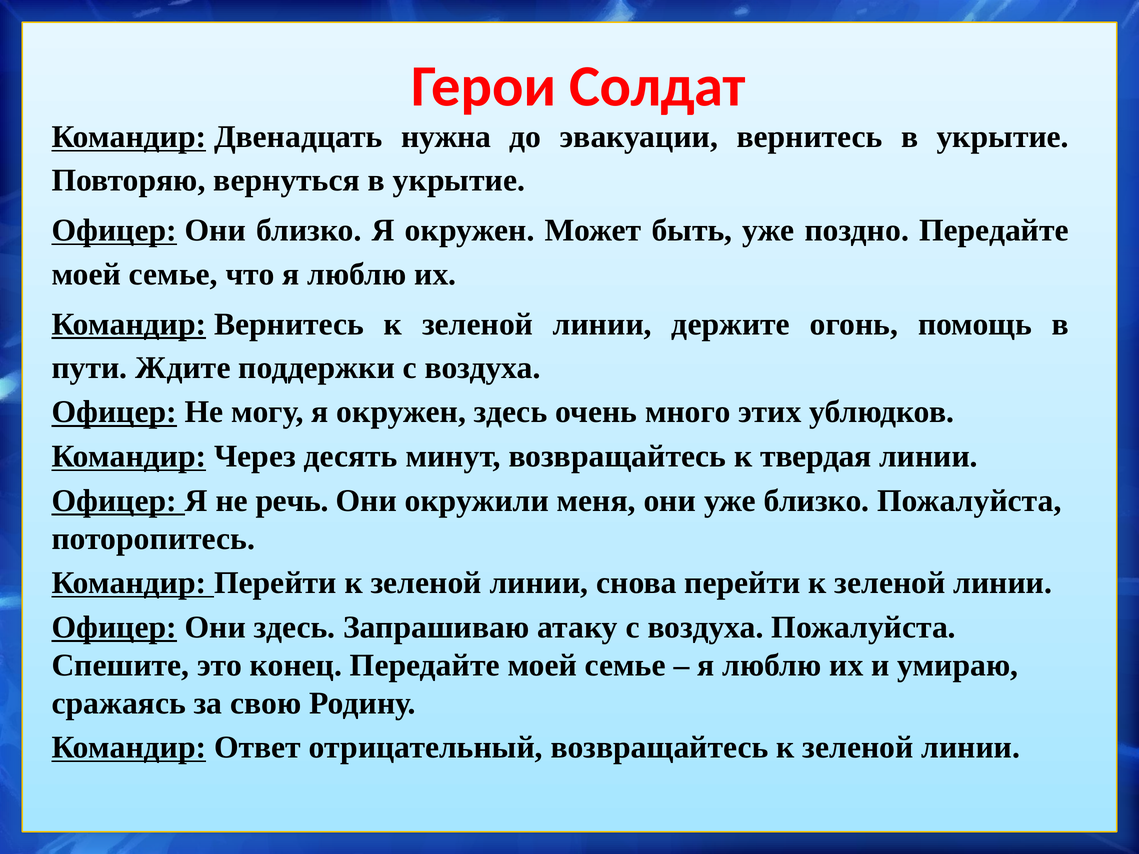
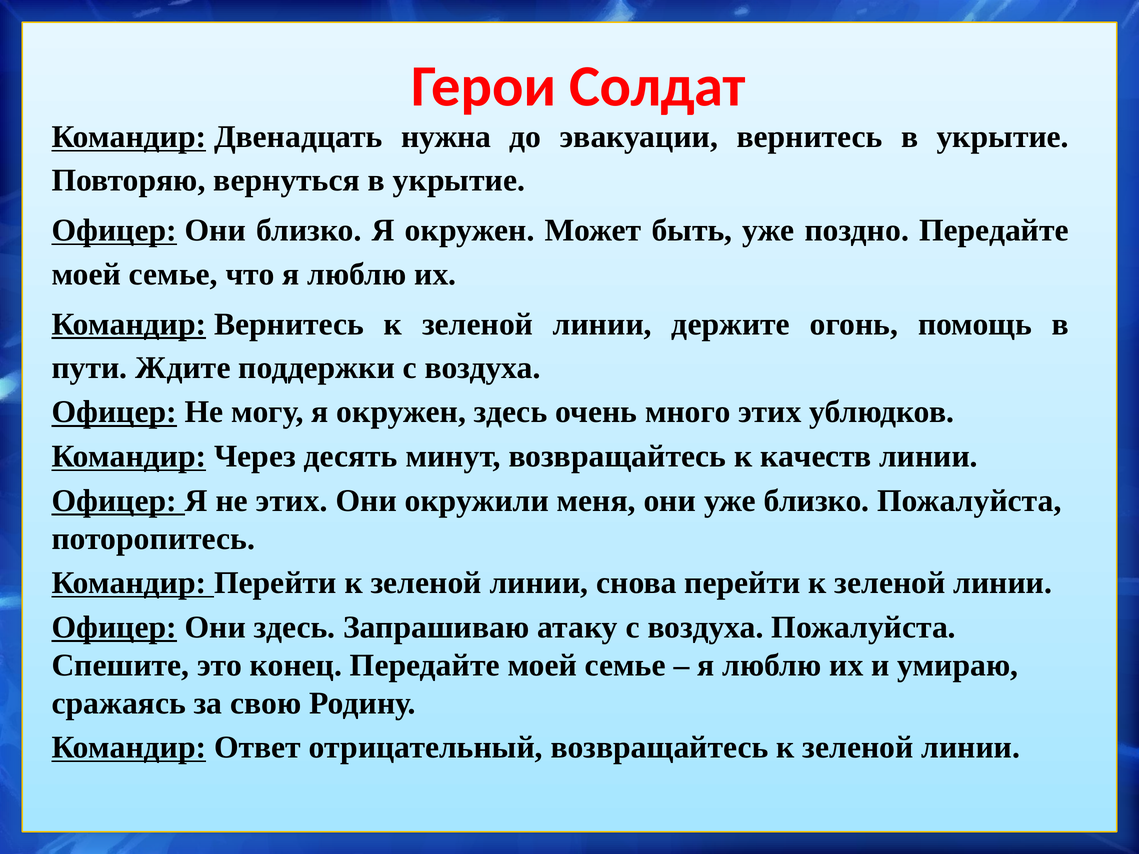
твердая: твердая -> качеств (816, 456)
не речь: речь -> этих (292, 501)
